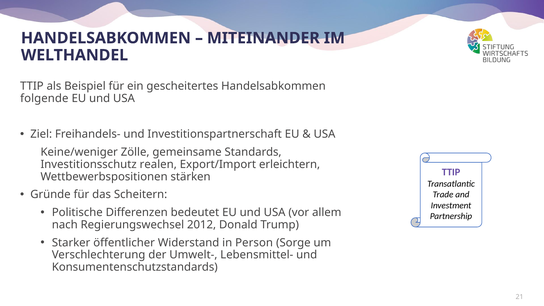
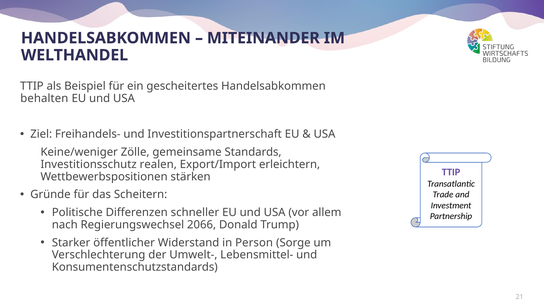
folgende: folgende -> behalten (44, 98)
bedeutet: bedeutet -> schneller (195, 212)
2012: 2012 -> 2066 (202, 225)
